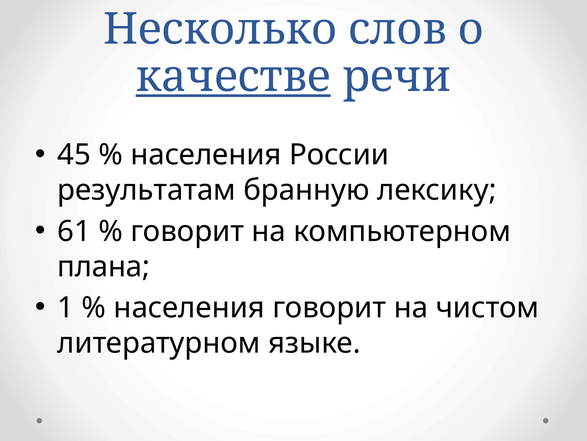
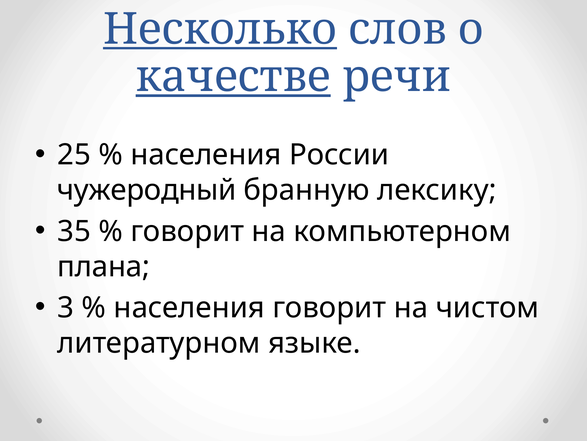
Несколько underline: none -> present (220, 29)
45: 45 -> 25 (74, 155)
результатам: результатам -> чужеродный (147, 190)
61: 61 -> 35 (74, 231)
1: 1 -> 3 (66, 307)
